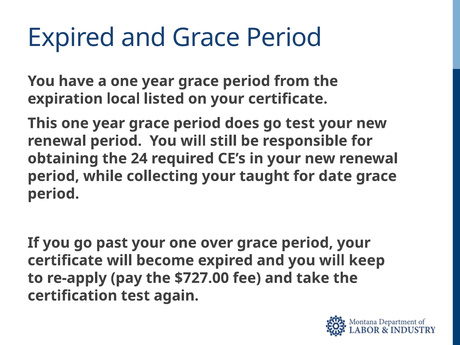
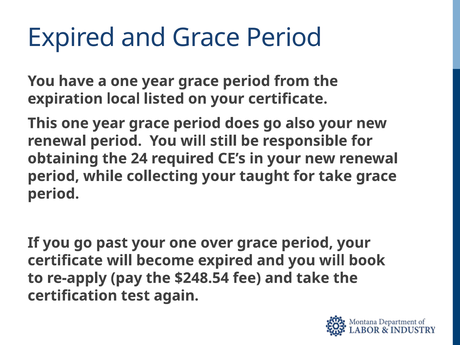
go test: test -> also (300, 123)
for date: date -> take (335, 176)
keep: keep -> book (367, 260)
$727.00: $727.00 -> $248.54 (202, 278)
